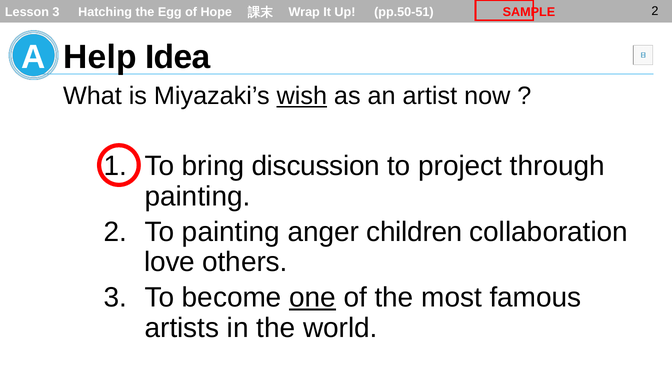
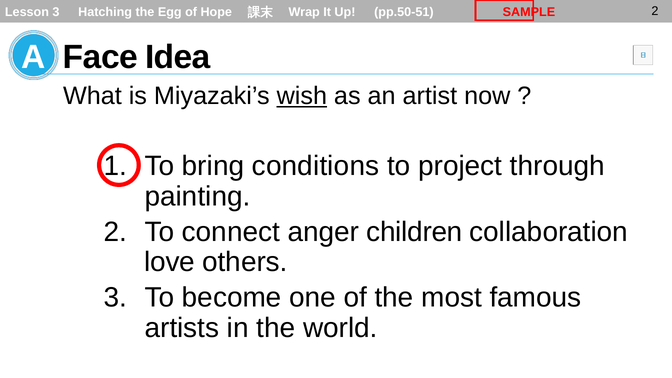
Help: Help -> Face (100, 57)
discussion: discussion -> conditions (316, 166)
To painting: painting -> connect (231, 232)
one underline: present -> none (312, 298)
